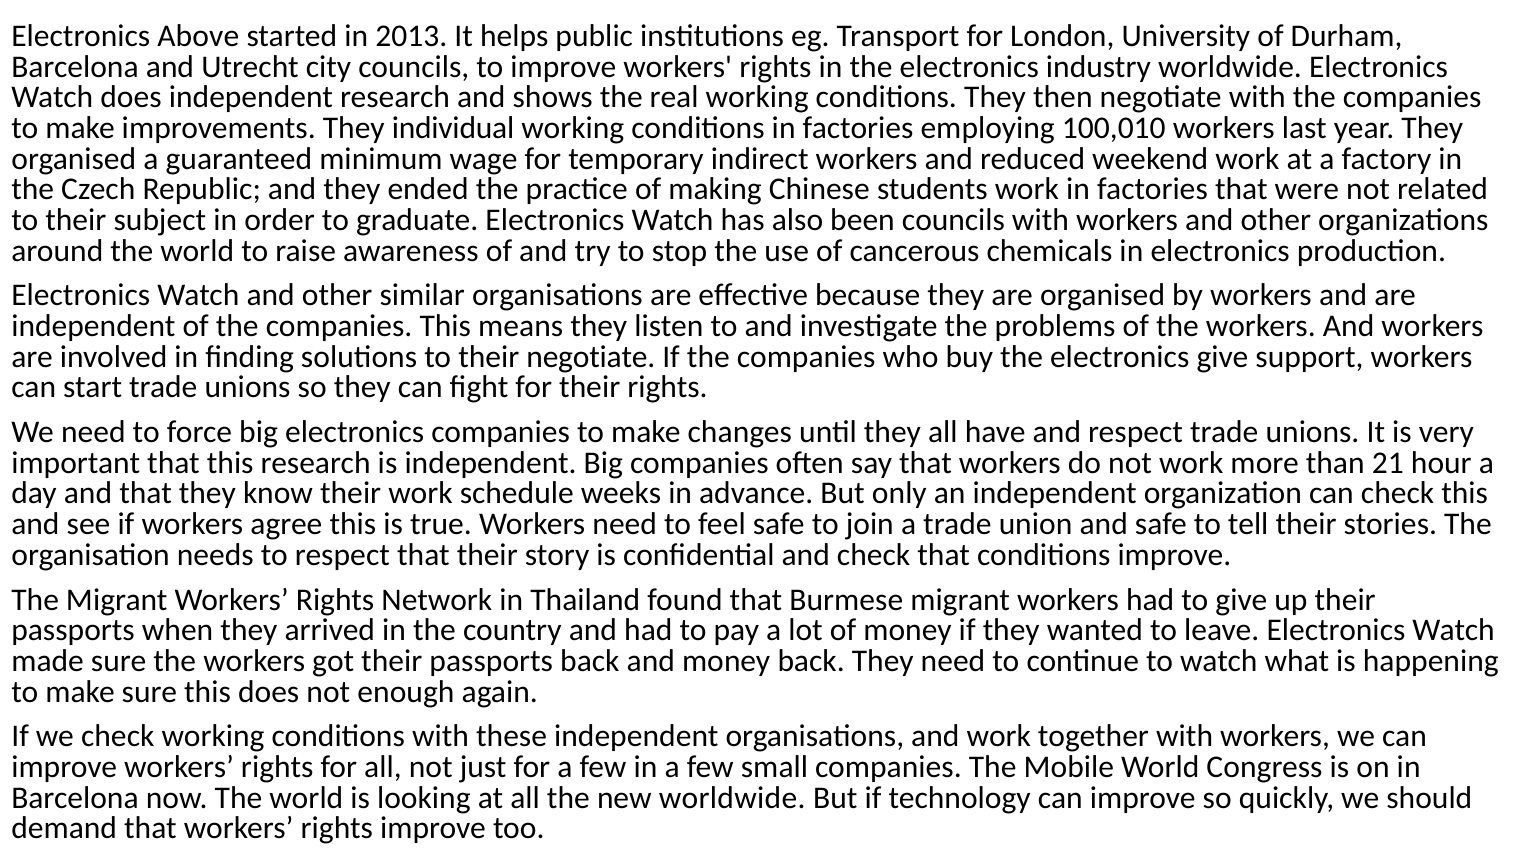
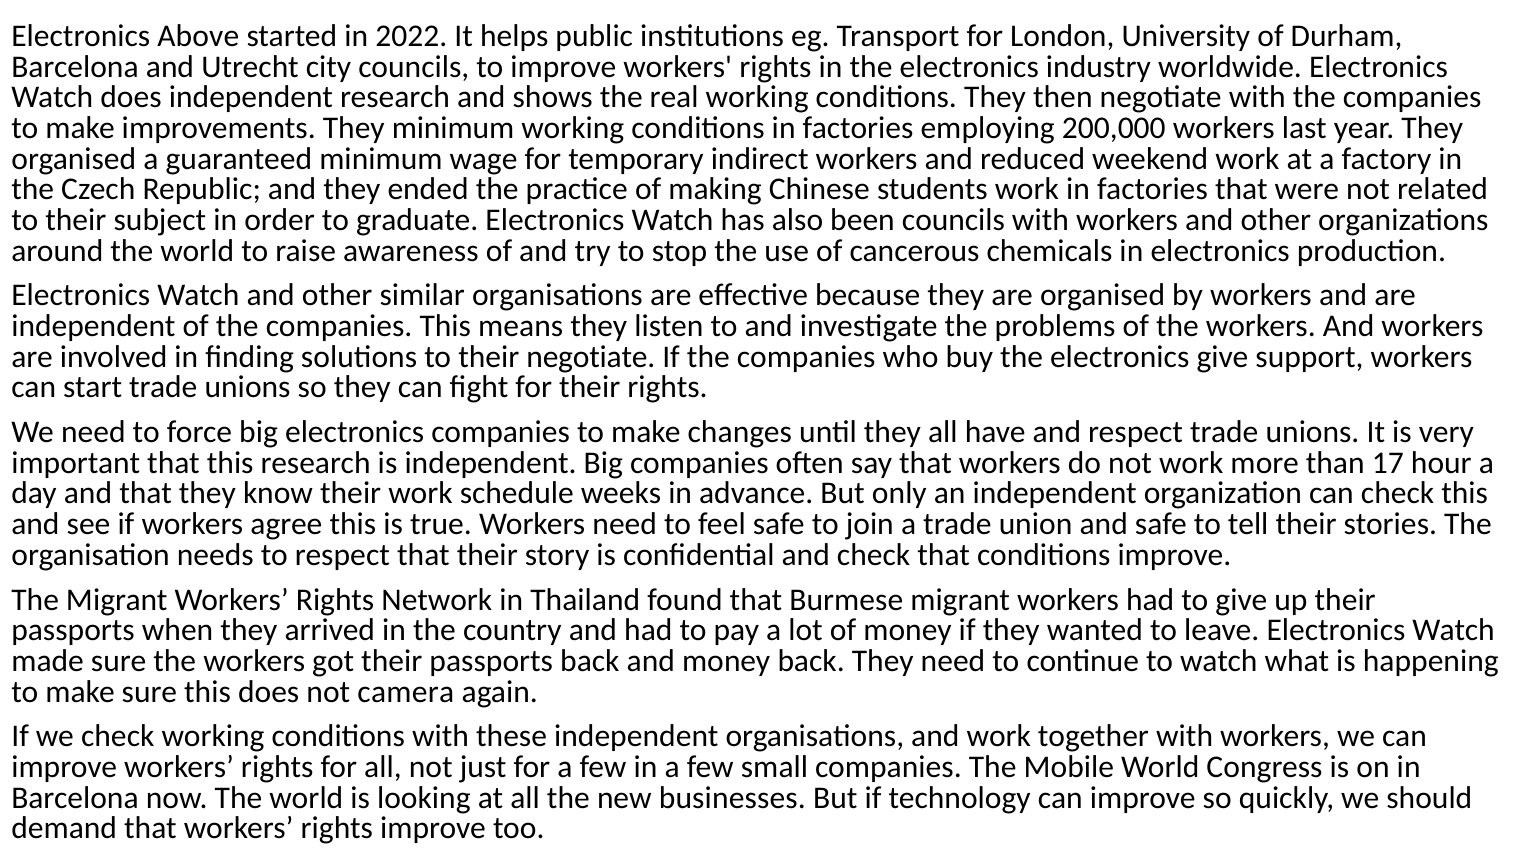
2013: 2013 -> 2022 (411, 36)
They individual: individual -> minimum (453, 128)
100,010: 100,010 -> 200,000 (1114, 128)
21: 21 -> 17 (1388, 463)
enough: enough -> camera (406, 692)
new worldwide: worldwide -> businesses (732, 798)
